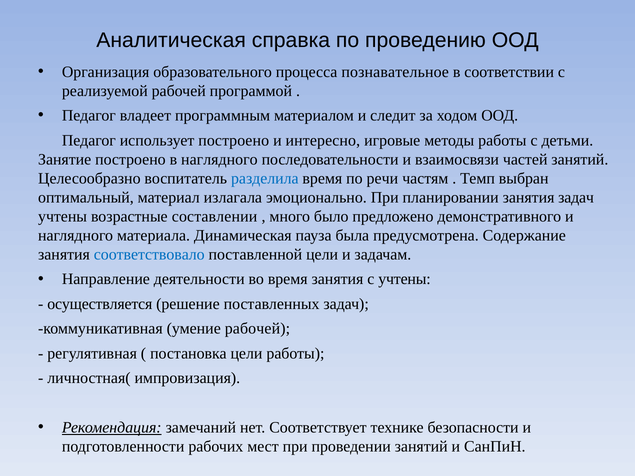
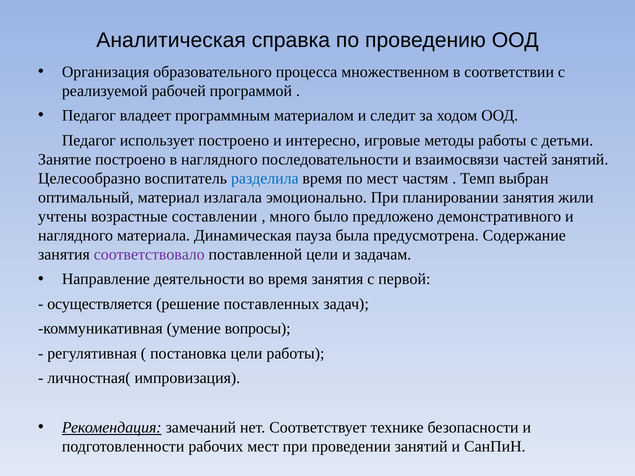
познавательное: познавательное -> множественном (395, 72)
по речи: речи -> мест (382, 178)
занятия задач: задач -> жили (576, 198)
соответствовало colour: blue -> purple (149, 255)
с учтены: учтены -> первой (404, 279)
умение рабочей: рабочей -> вопросы (258, 329)
